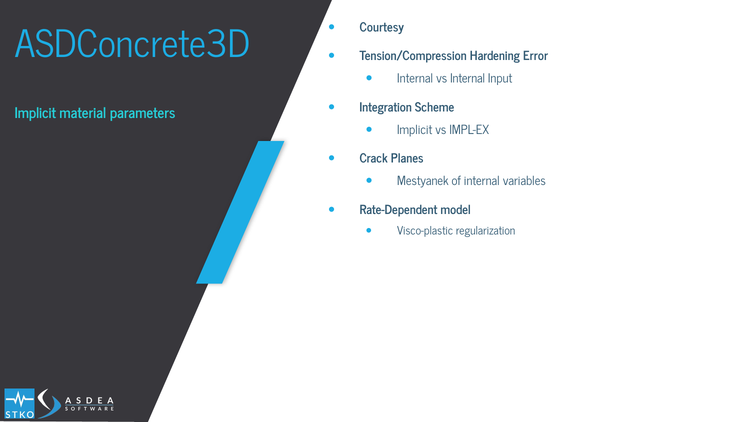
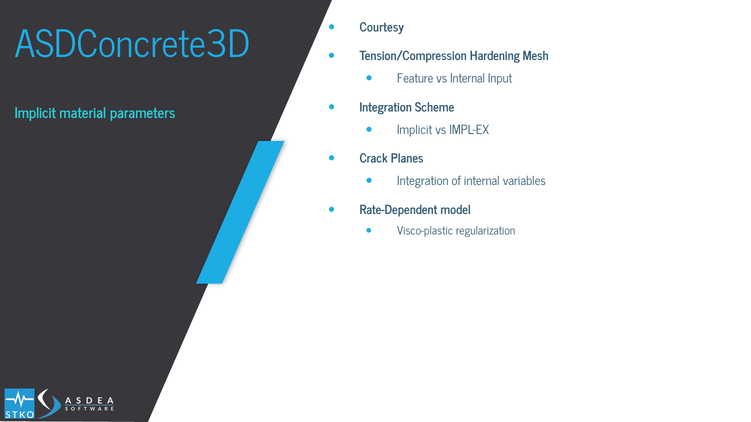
Error: Error -> Mesh (536, 56)
Internal: Internal -> Feature (415, 79)
Mestyanek: Mestyanek -> Integration (423, 181)
